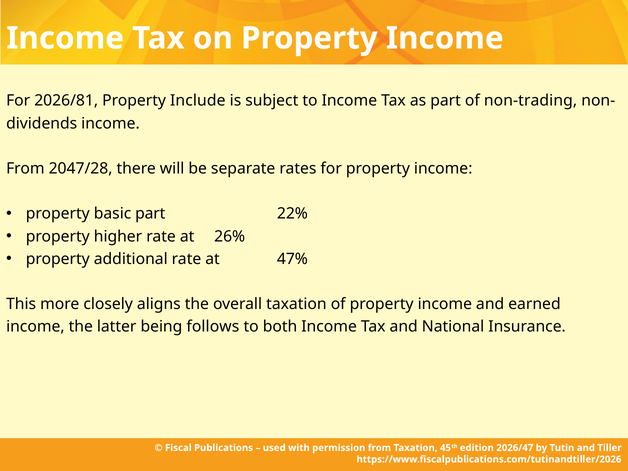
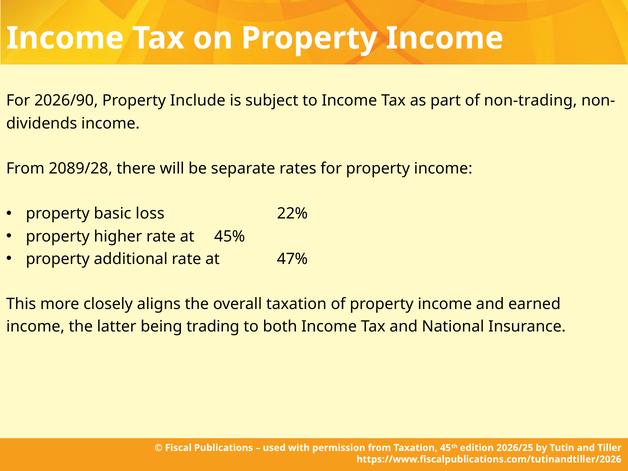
2026/81: 2026/81 -> 2026/90 (66, 101)
2047/28: 2047/28 -> 2089/28 (81, 169)
basic part: part -> loss (150, 214)
26%: 26% -> 45% (230, 236)
follows: follows -> trading (213, 327)
2026/47: 2026/47 -> 2026/25 (515, 448)
